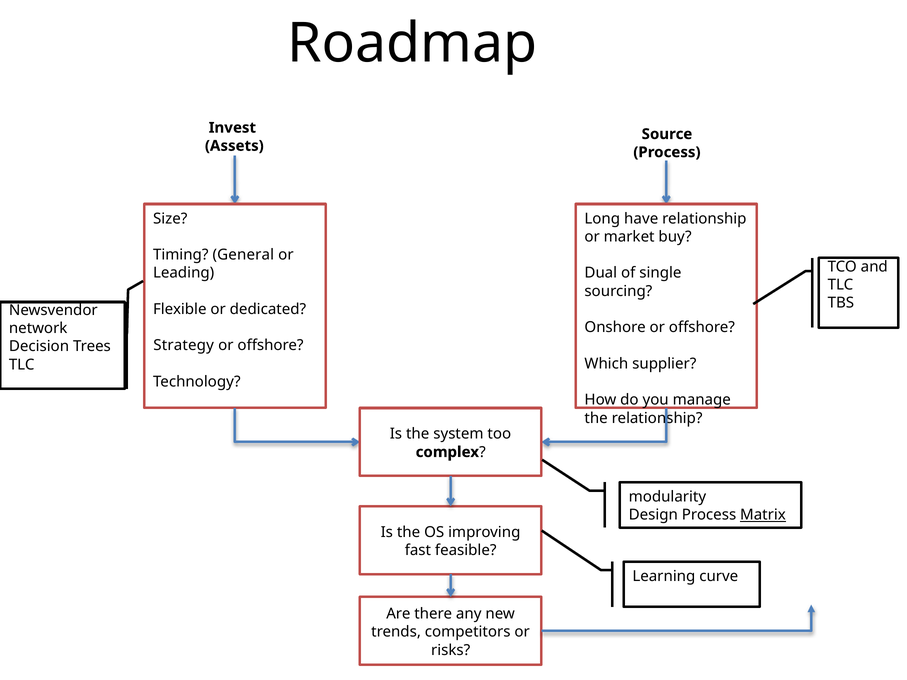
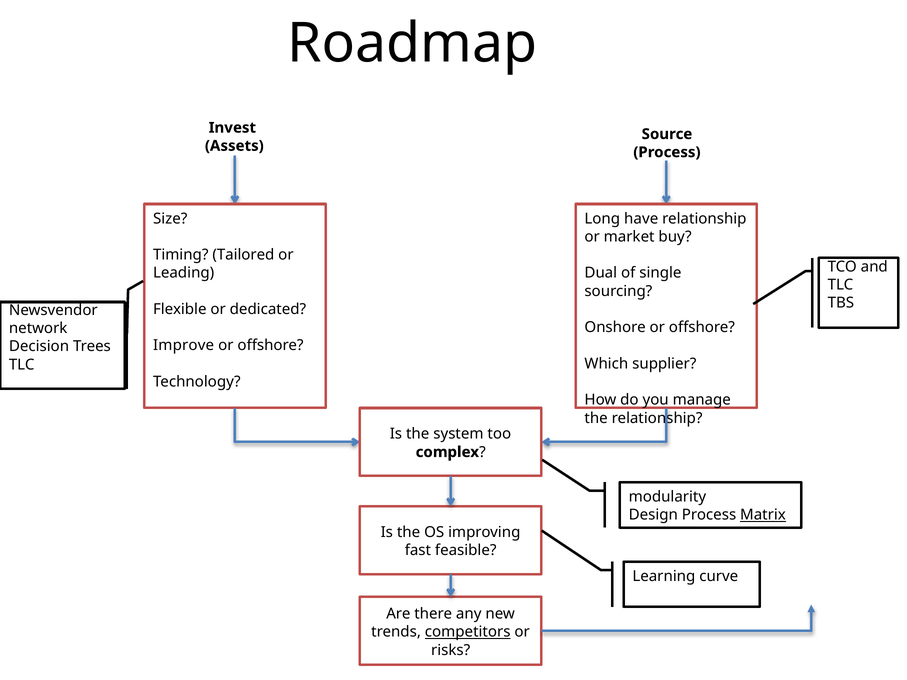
General: General -> Tailored (243, 255)
Strategy: Strategy -> Improve (184, 346)
competitors underline: none -> present (468, 632)
